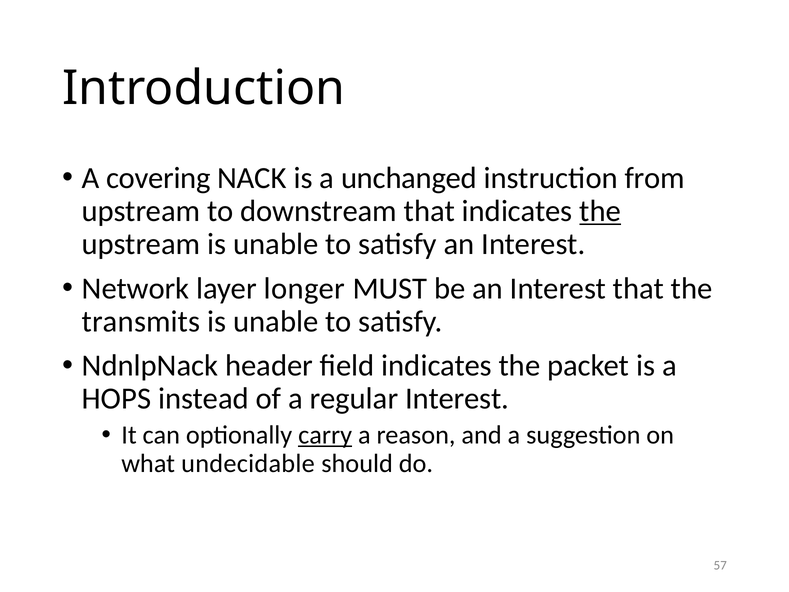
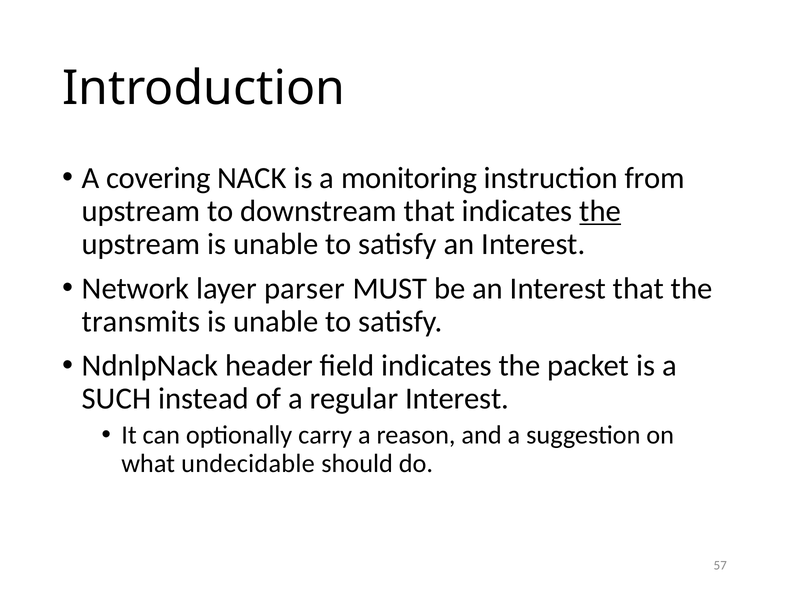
unchanged: unchanged -> monitoring (409, 178)
longer: longer -> parser (305, 288)
HOPS: HOPS -> SUCH (117, 399)
carry underline: present -> none (325, 435)
